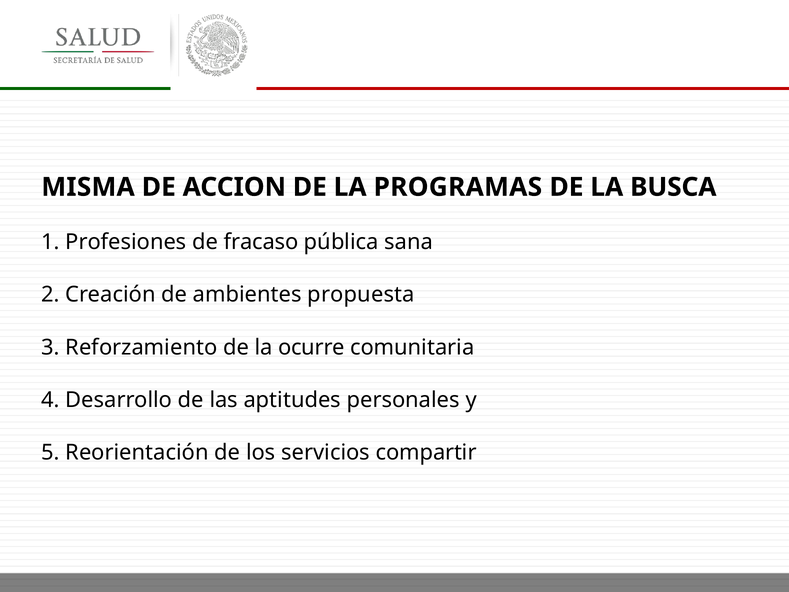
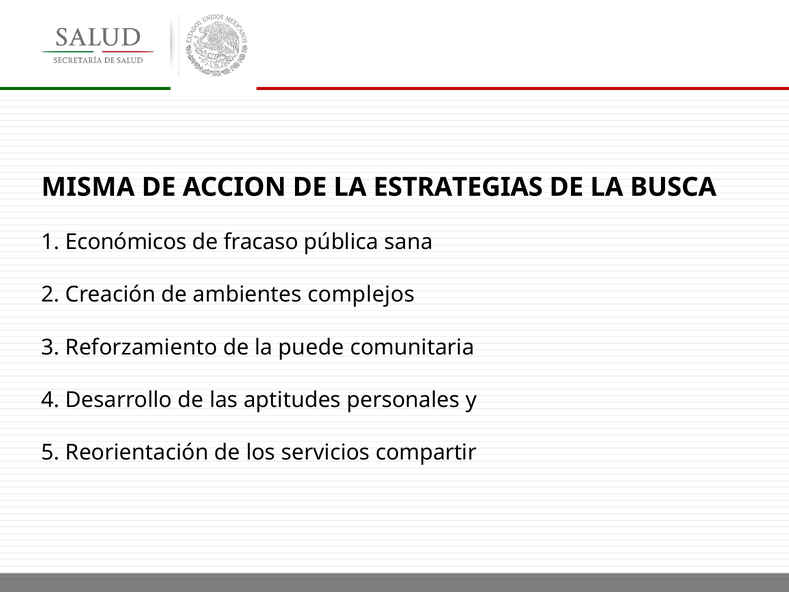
PROGRAMAS: PROGRAMAS -> ESTRATEGIAS (458, 187)
Profesiones: Profesiones -> Económicos (126, 242)
propuesta: propuesta -> complejos (361, 295)
ocurre: ocurre -> puede (311, 347)
